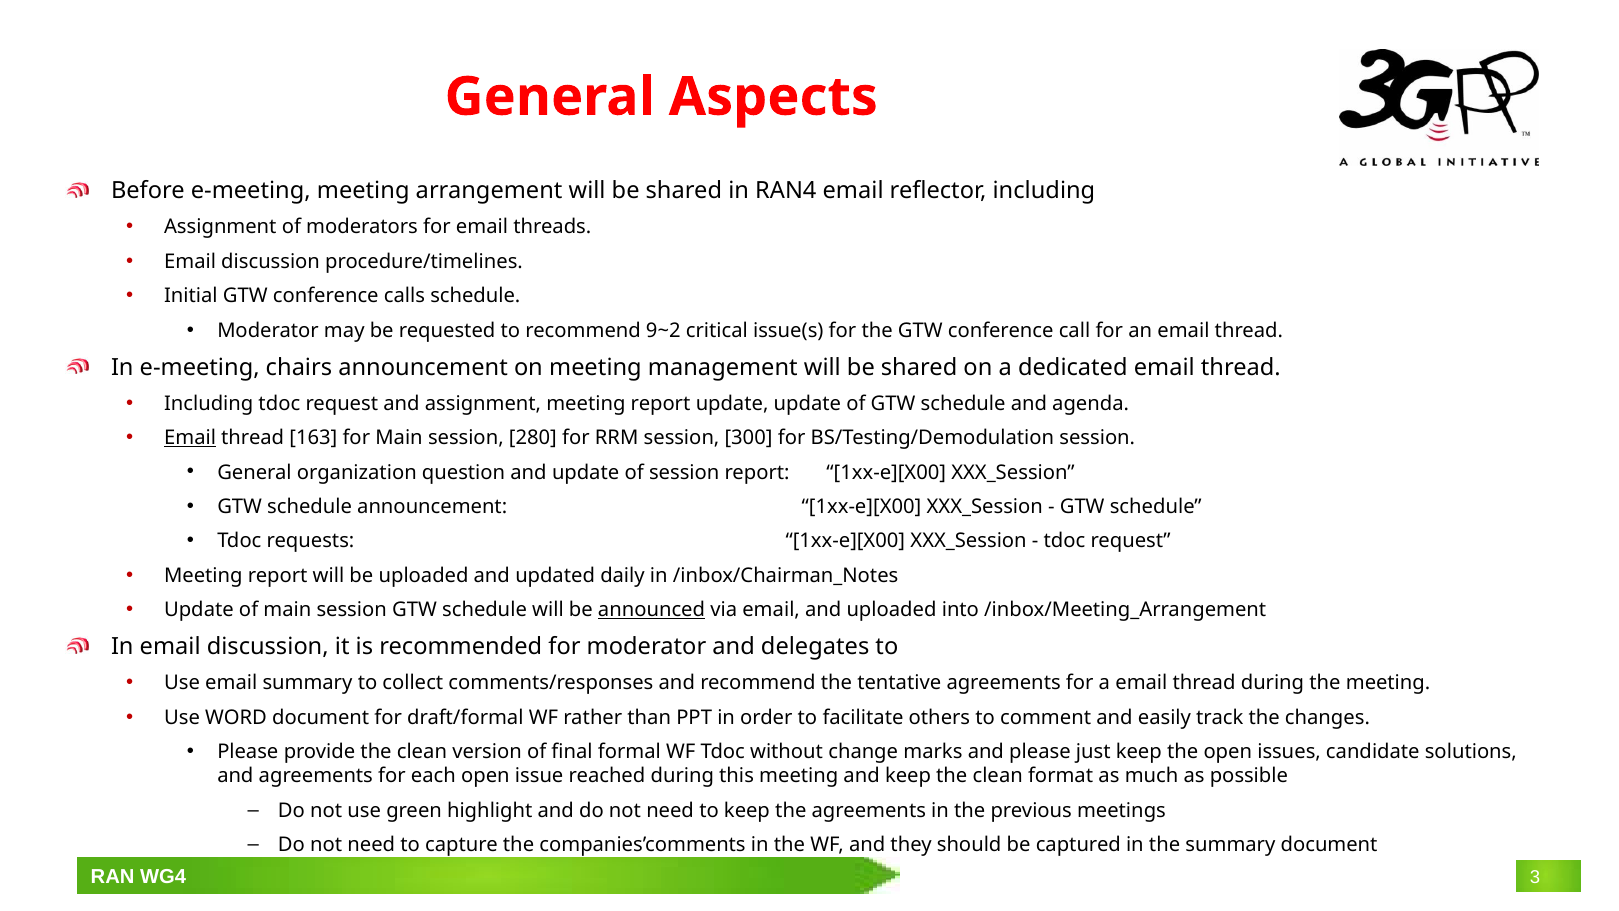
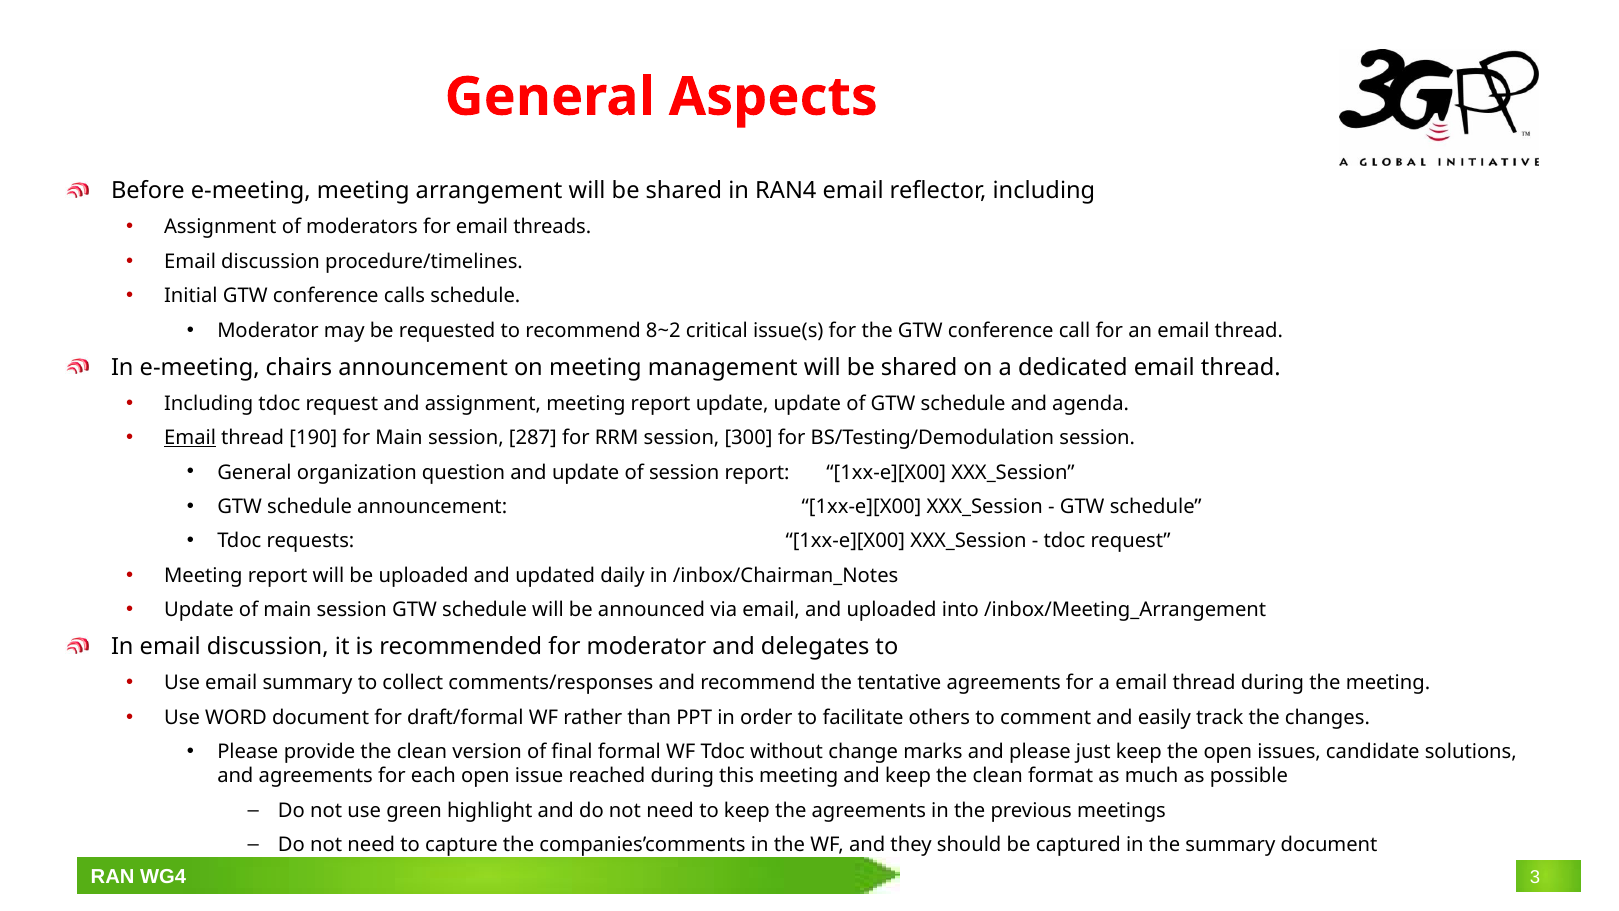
9~2: 9~2 -> 8~2 (663, 330)
163: 163 -> 190 (313, 438)
280: 280 -> 287 (533, 438)
announced underline: present -> none (652, 610)
